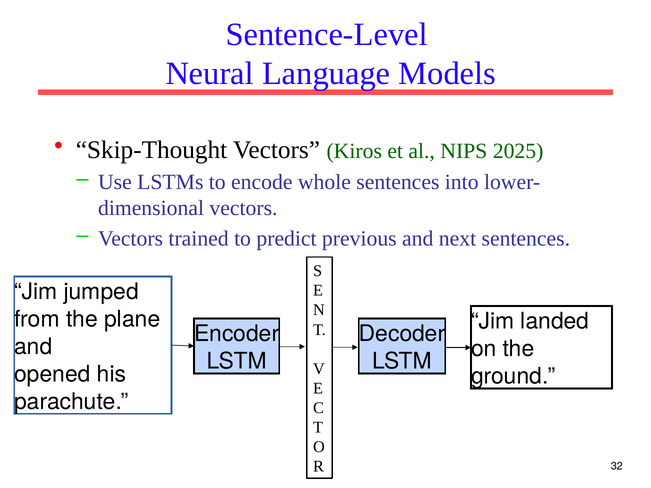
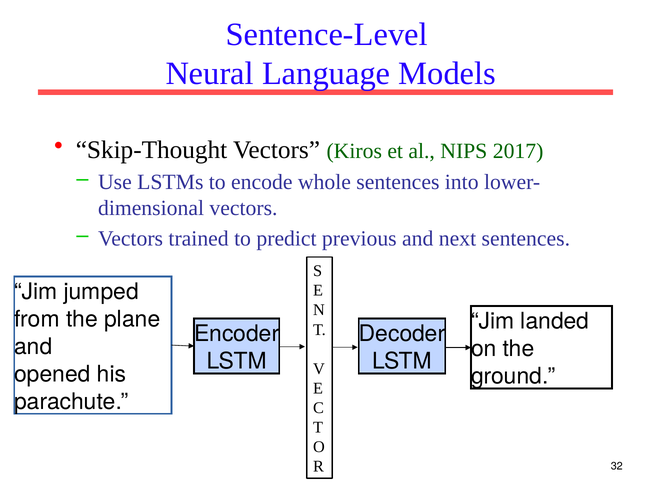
2025: 2025 -> 2017 (518, 151)
